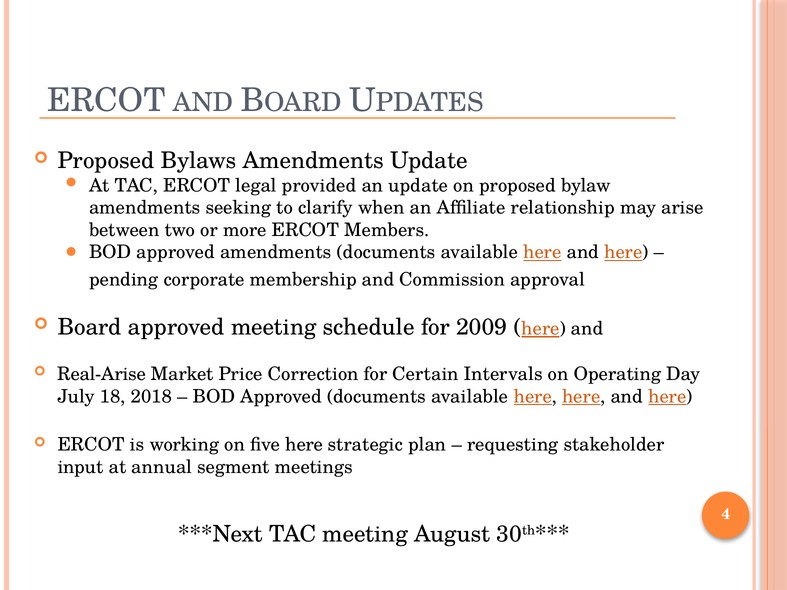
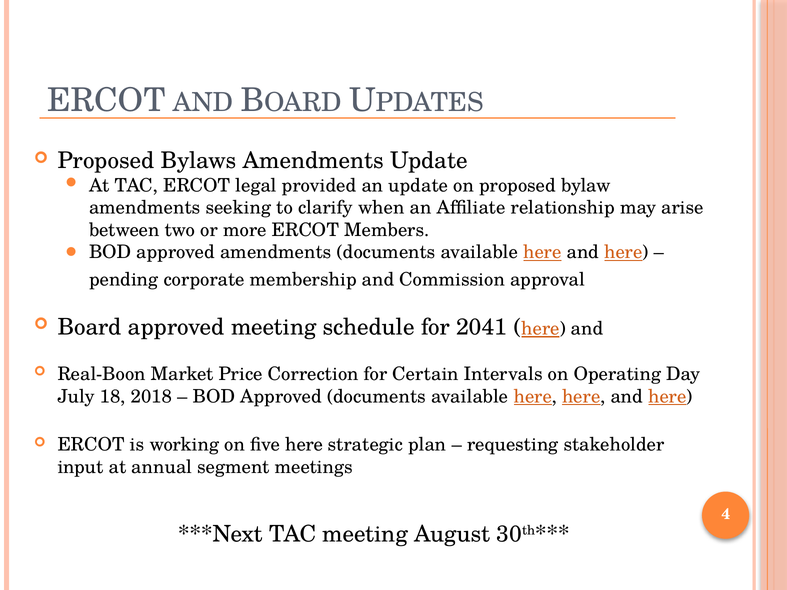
2009: 2009 -> 2041 (482, 327)
Real-Arise: Real-Arise -> Real-Boon (102, 374)
